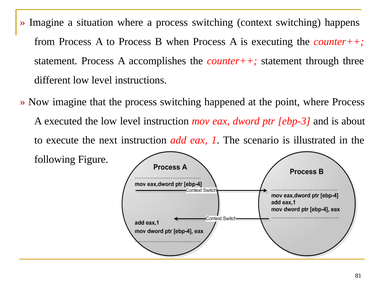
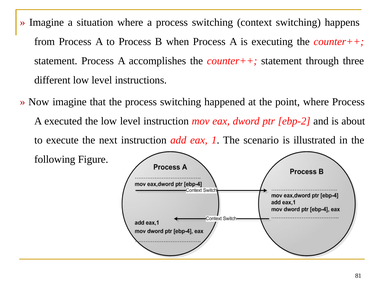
ebp-3: ebp-3 -> ebp-2 (294, 121)
